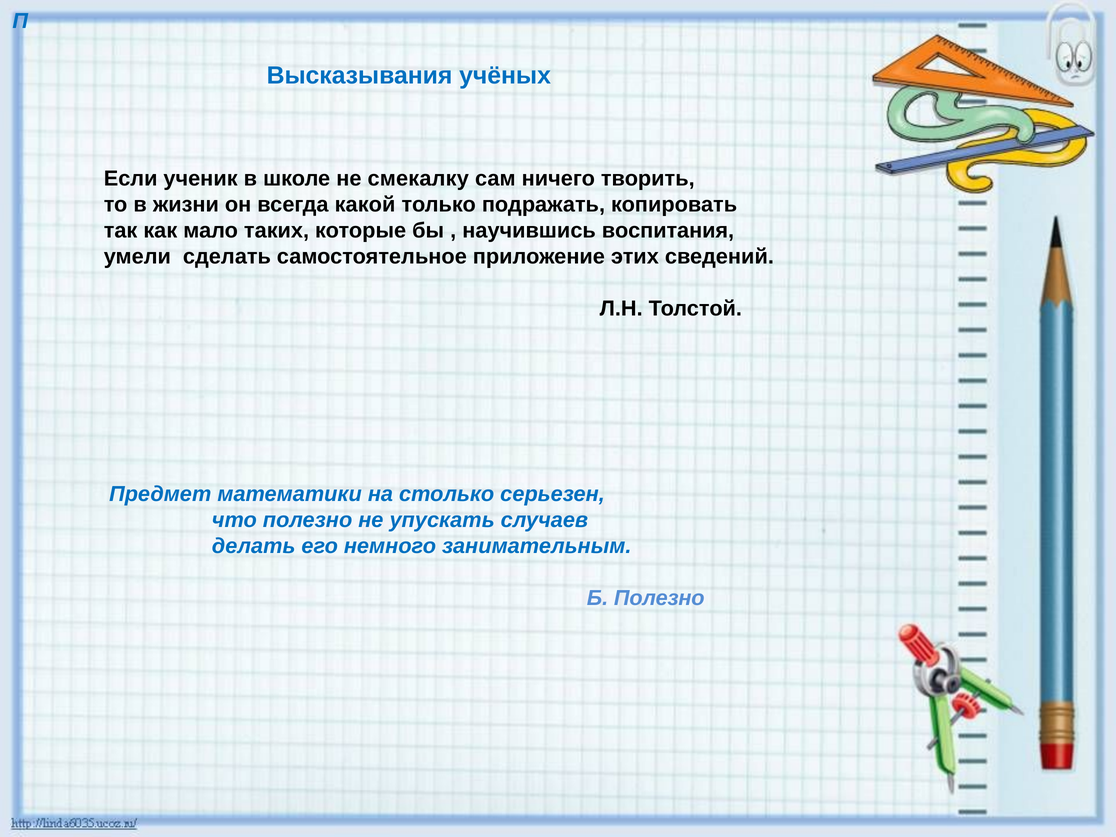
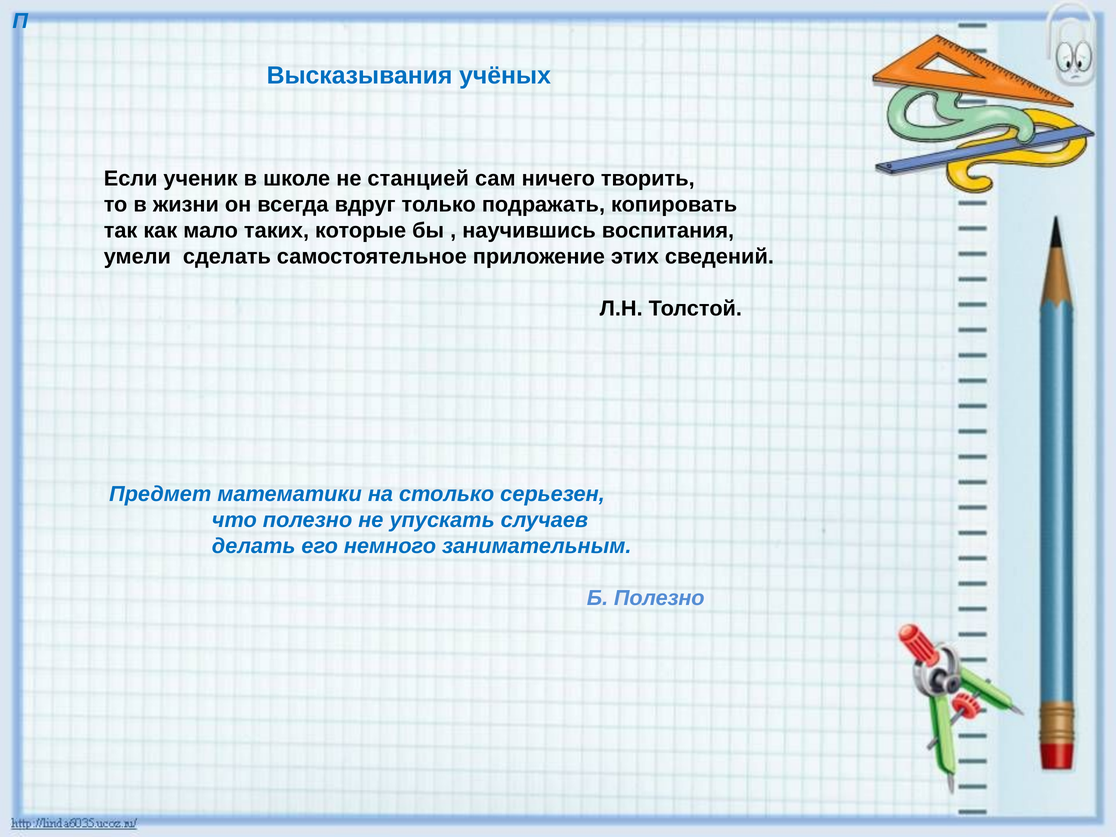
смекалку: смекалку -> станцией (418, 178)
какой: какой -> вдруг (365, 204)
